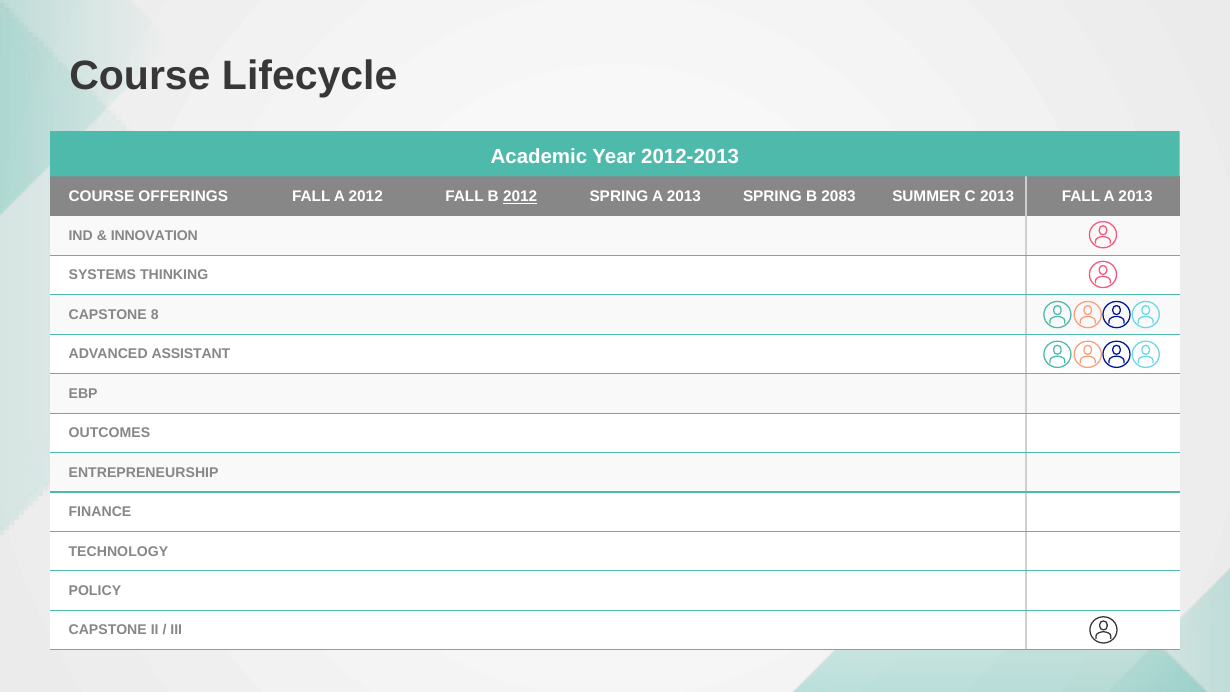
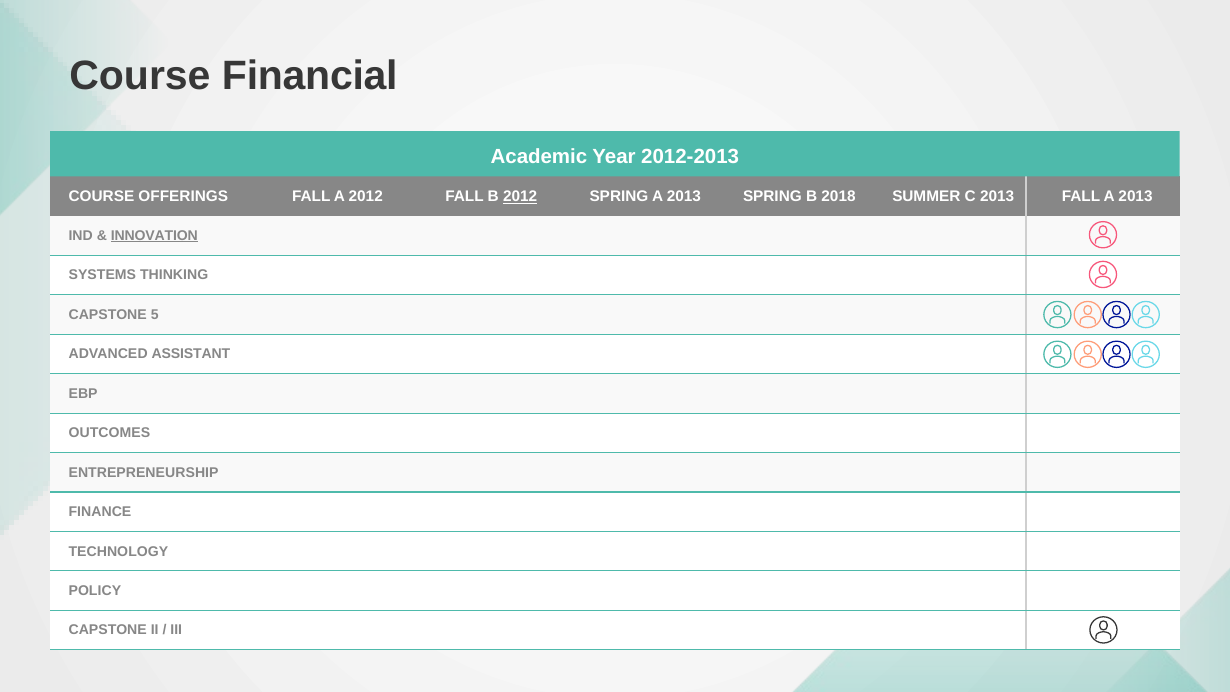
Lifecycle: Lifecycle -> Financial (310, 76)
2083: 2083 -> 2018 (839, 196)
INNOVATION underline: none -> present (154, 236)
8: 8 -> 5 (155, 315)
